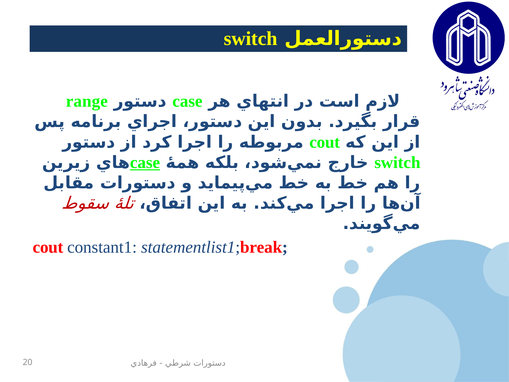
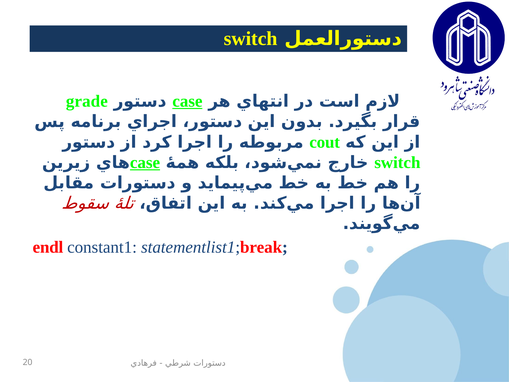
range: range -> grade (87, 101)
case underline: none -> present (187, 101)
cout: cout -> endl (48, 247)
